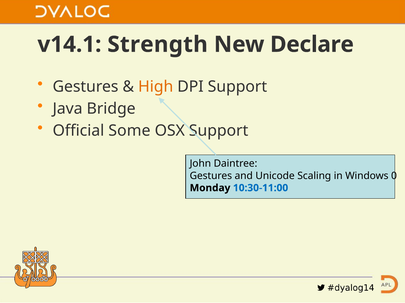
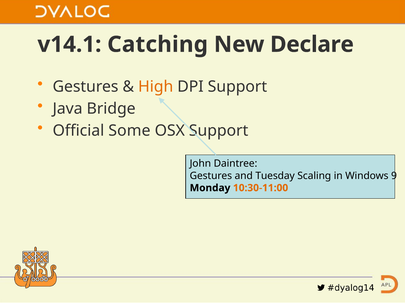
Strength: Strength -> Catching (158, 45)
Unicode: Unicode -> Tuesday (275, 176)
0: 0 -> 9 (394, 176)
10:30-11:00 colour: blue -> orange (261, 188)
